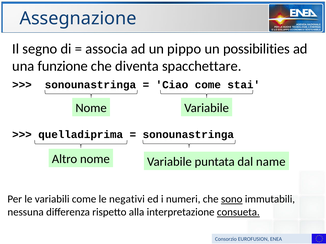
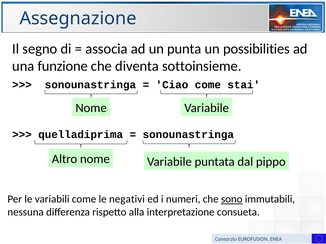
pippo: pippo -> punta (184, 49)
spacchettare: spacchettare -> sottoinsieme (202, 66)
name: name -> pippo (271, 162)
consueta underline: present -> none (238, 213)
